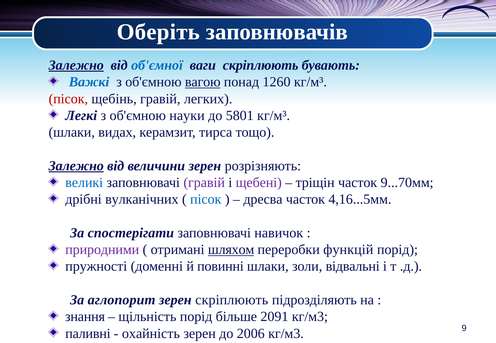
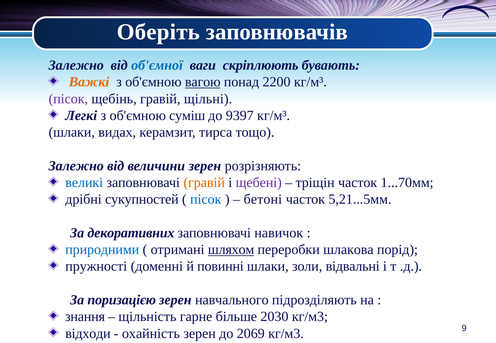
Залежно underline: present -> none (76, 65)
Важкі colour: blue -> orange (89, 82)
1260: 1260 -> 2200 (277, 82)
пісок colour: red -> purple (68, 99)
легких: легких -> щільні (208, 99)
науки: науки -> суміш (187, 116)
5801: 5801 -> 9397 (240, 116)
Залежно underline: present -> none (76, 166)
гравій colour: purple -> orange (204, 183)
9...70мм: 9...70мм -> 1...70мм (407, 183)
вулканічних: вулканічних -> сукупностей (142, 200)
дресва: дресва -> бетоні (263, 200)
4,16...5мм: 4,16...5мм -> 5,21...5мм (360, 200)
спостерігати: спостерігати -> декоративних (131, 233)
природними colour: purple -> blue (102, 250)
функцій: функцій -> шлакова (348, 250)
аглопорит: аглопорит -> поризацією (122, 300)
зерен скріплюють: скріплюють -> навчального (232, 300)
щільність порід: порід -> гарне (196, 317)
2091: 2091 -> 2030 (274, 317)
паливні: паливні -> відходи (88, 334)
2006: 2006 -> 2069 (251, 334)
